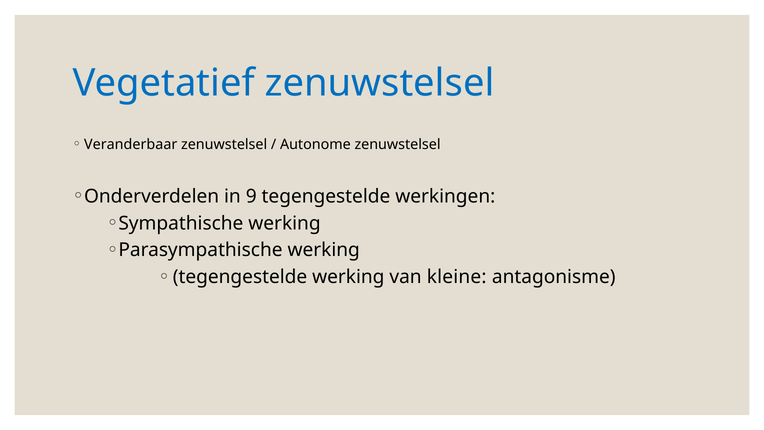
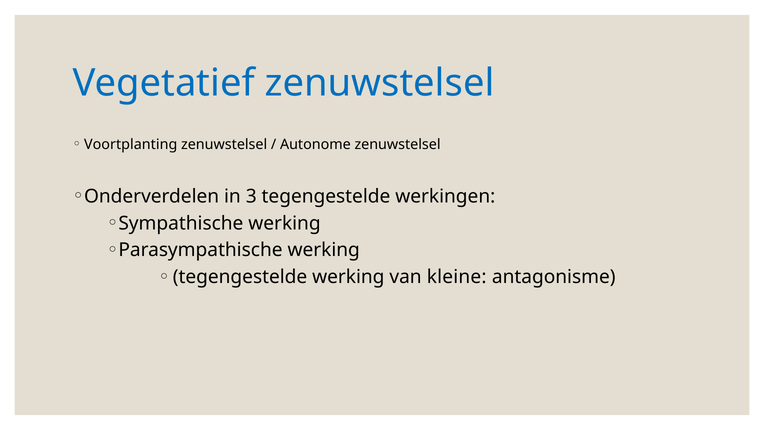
Veranderbaar: Veranderbaar -> Voortplanting (131, 144)
9: 9 -> 3 (251, 196)
